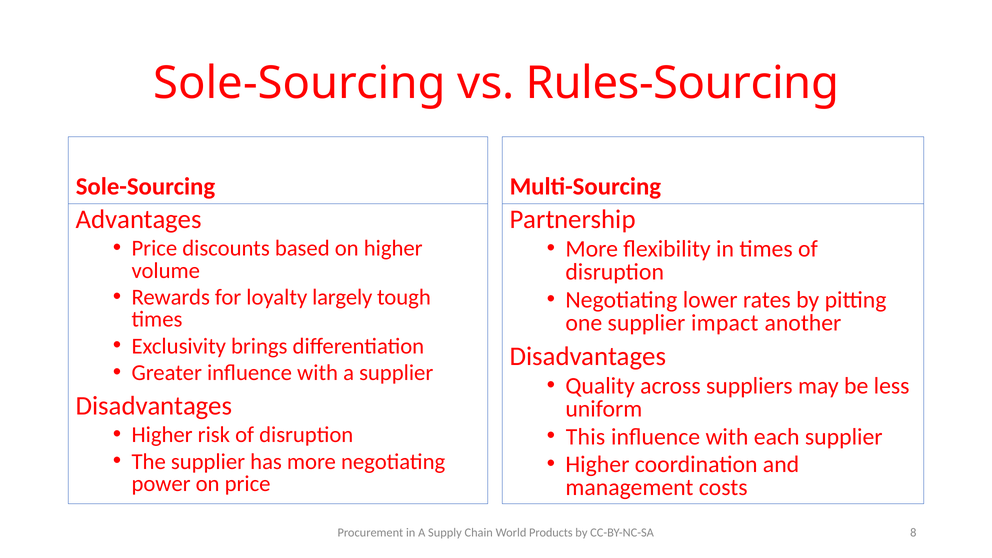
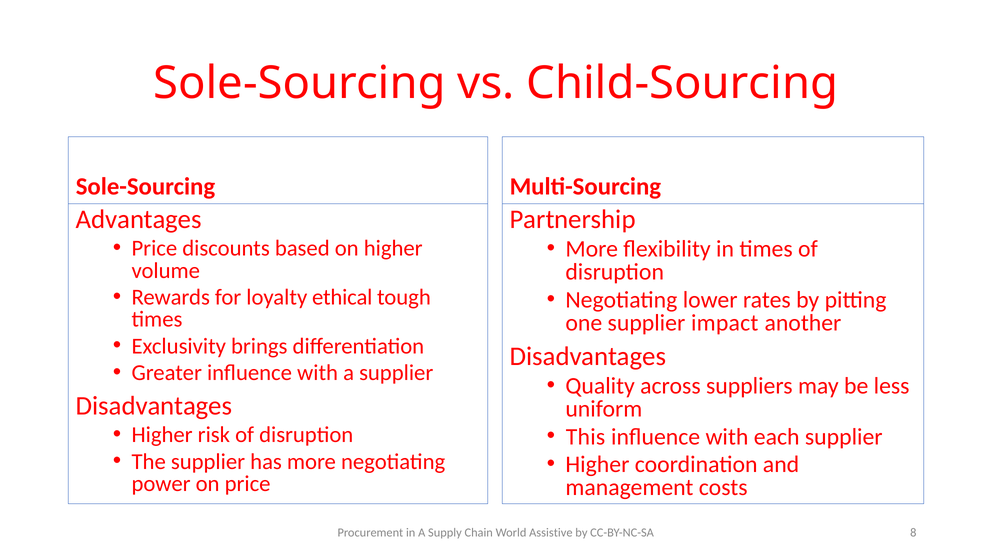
Rules-Sourcing: Rules-Sourcing -> Child-Sourcing (682, 83)
largely: largely -> ethical (342, 297)
Products: Products -> Assistive (551, 533)
